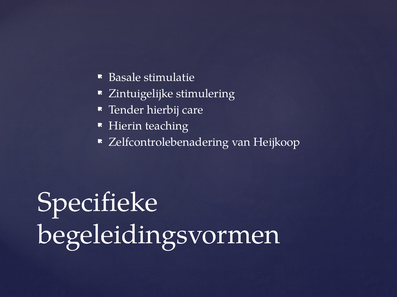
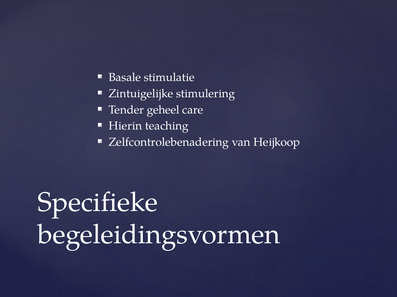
hierbij: hierbij -> geheel (163, 110)
